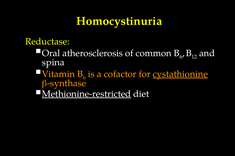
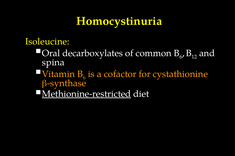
Reductase: Reductase -> Isoleucine (47, 42)
atherosclerosis: atherosclerosis -> decarboxylates (93, 53)
cystathionine underline: present -> none (180, 74)
